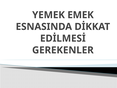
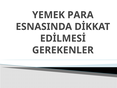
EMEK: EMEK -> PARA (80, 15)
